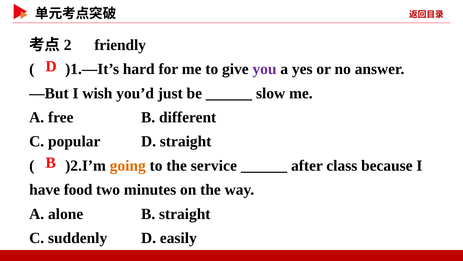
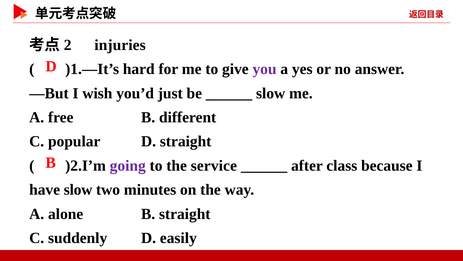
friendly: friendly -> injuries (120, 45)
going colour: orange -> purple (128, 165)
have food: food -> slow (78, 189)
